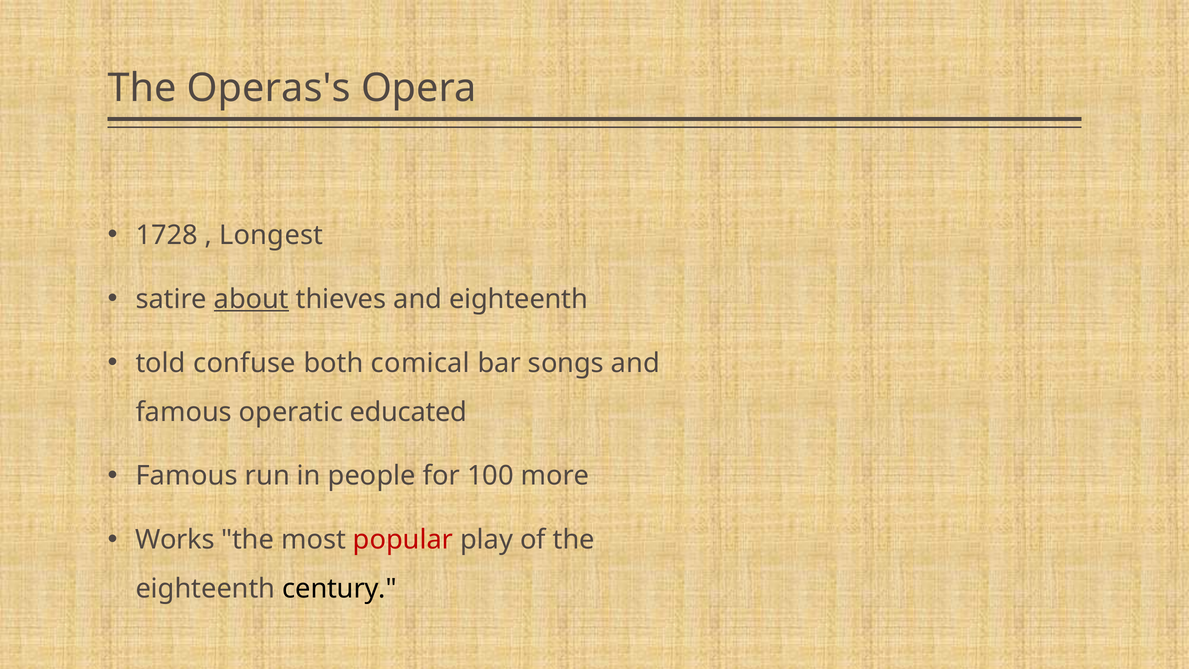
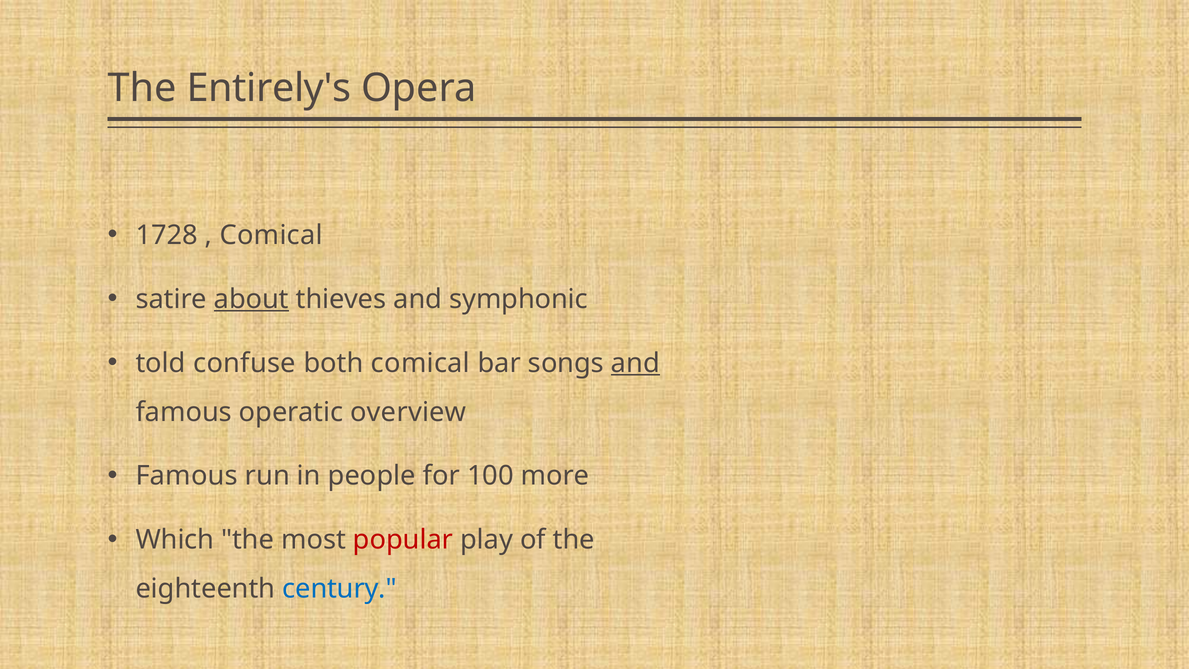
Operas's: Operas's -> Entirely's (269, 88)
Longest: Longest -> Comical (271, 235)
and eighteenth: eighteenth -> symphonic (519, 299)
and underline: none -> present (635, 363)
educated: educated -> overview (408, 412)
Works: Works -> Which (175, 540)
century colour: black -> blue (340, 589)
